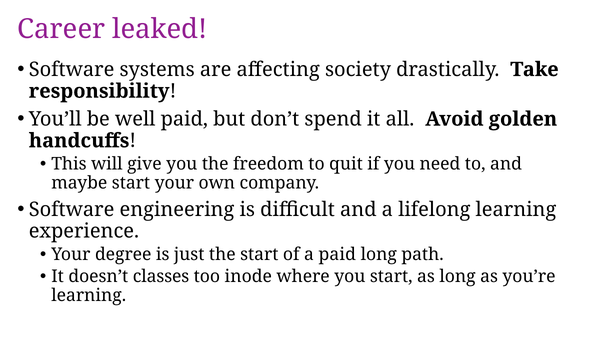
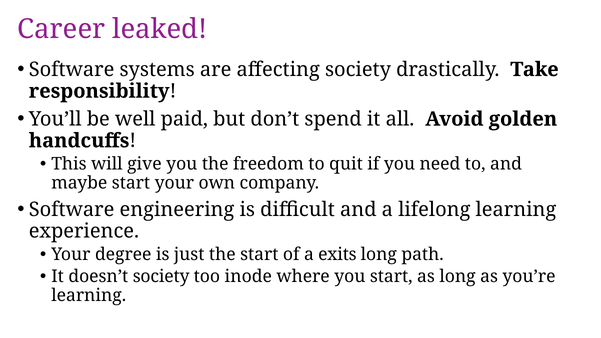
a paid: paid -> exits (337, 255)
doesn’t classes: classes -> society (161, 277)
